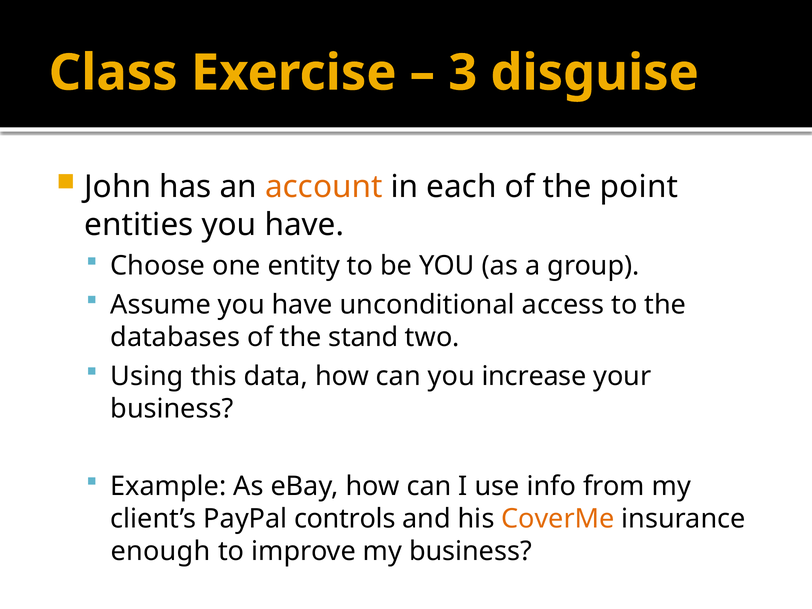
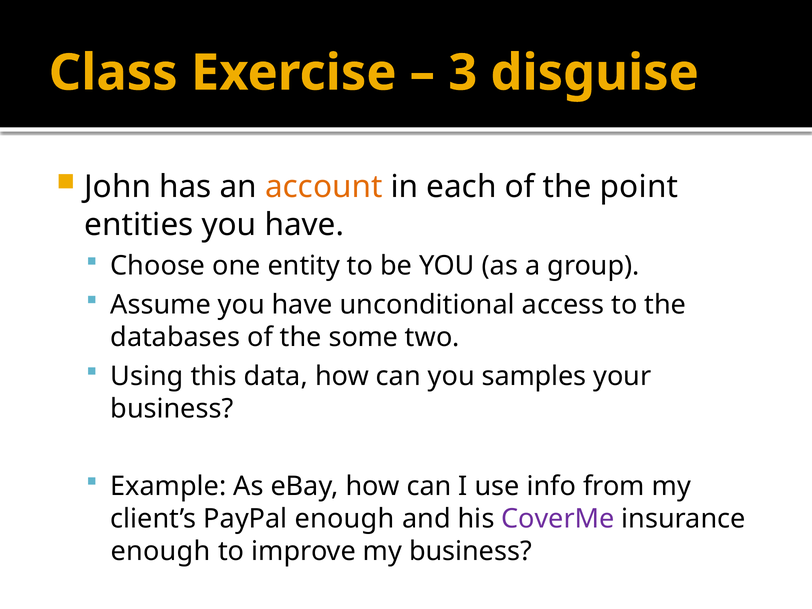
stand: stand -> some (363, 337)
increase: increase -> samples (534, 376)
PayPal controls: controls -> enough (345, 519)
CoverMe colour: orange -> purple (558, 519)
